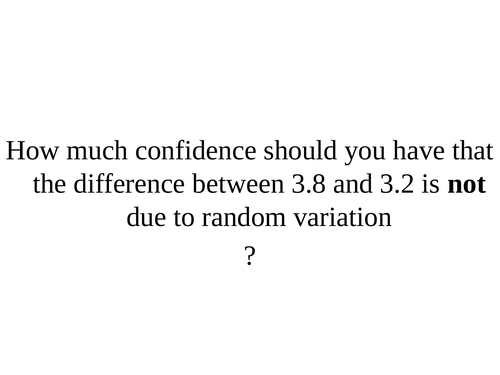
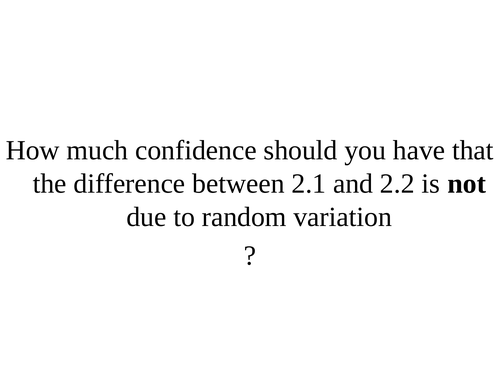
3.8: 3.8 -> 2.1 (309, 184)
3.2: 3.2 -> 2.2 (397, 184)
